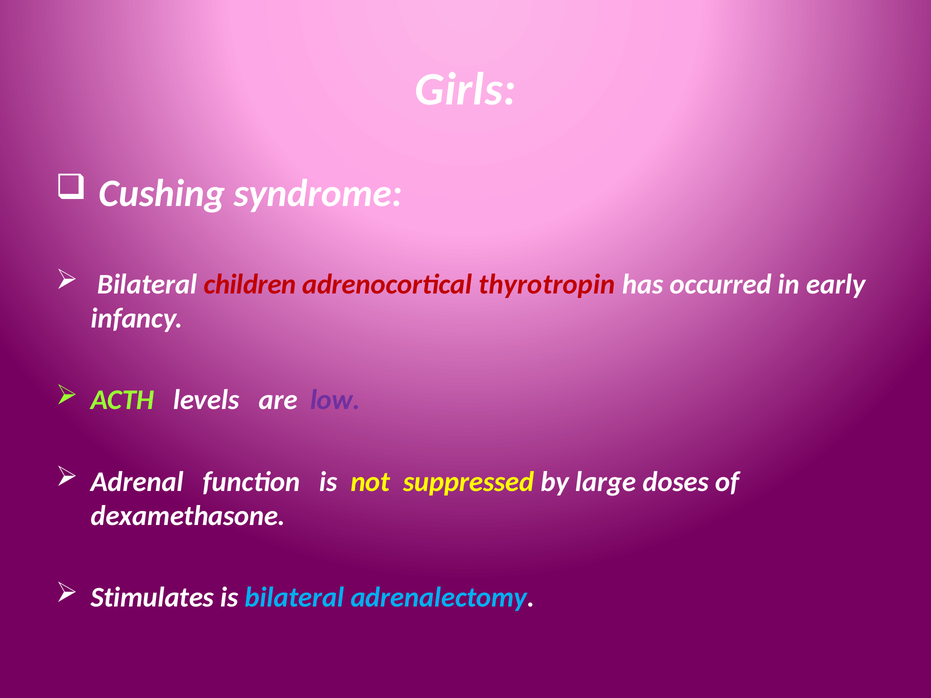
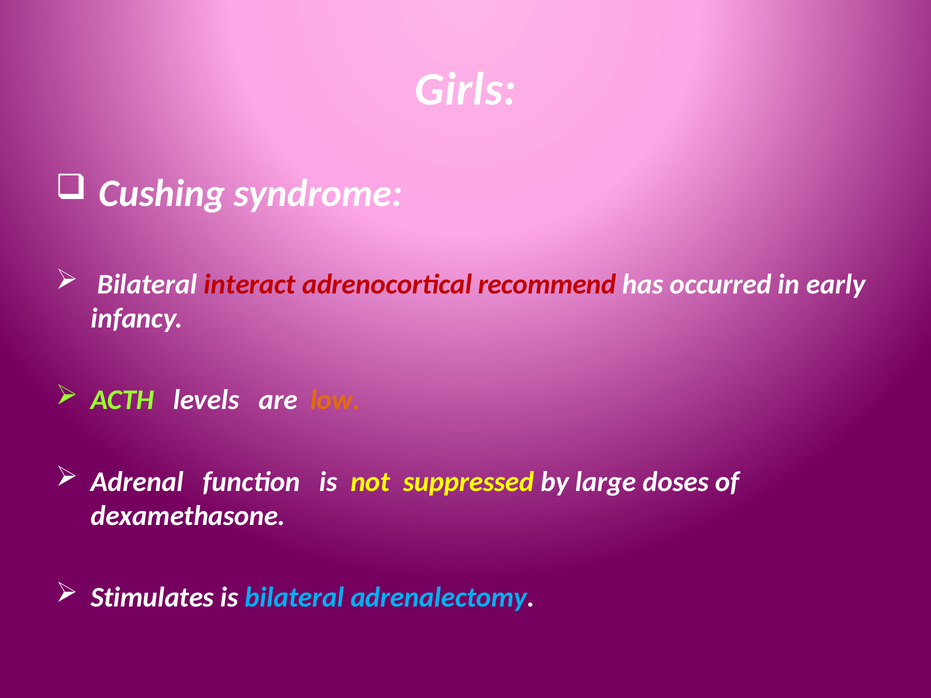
children: children -> interact (250, 284)
thyrotropin: thyrotropin -> recommend (547, 284)
low colour: purple -> orange (335, 400)
